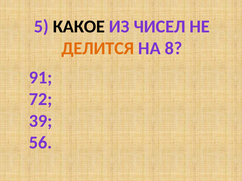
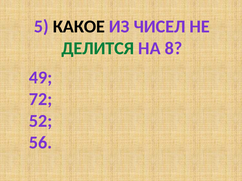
ДЕЛИТСЯ colour: orange -> green (98, 48)
91: 91 -> 49 (41, 78)
39: 39 -> 52 (41, 121)
